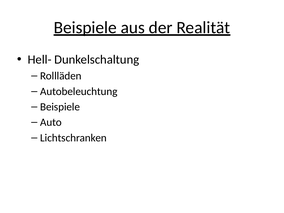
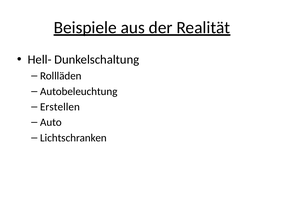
Beispiele: Beispiele -> Erstellen (60, 107)
